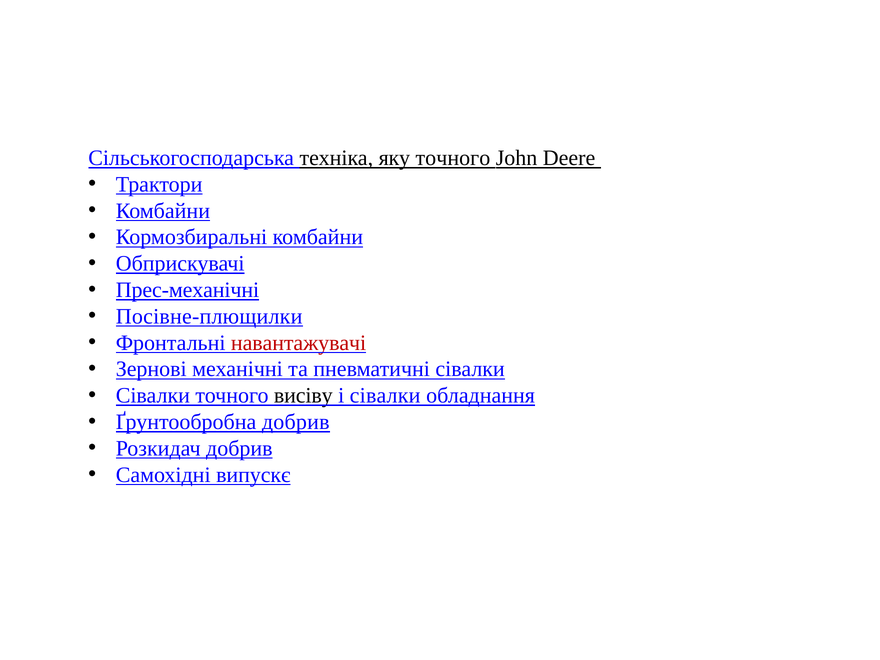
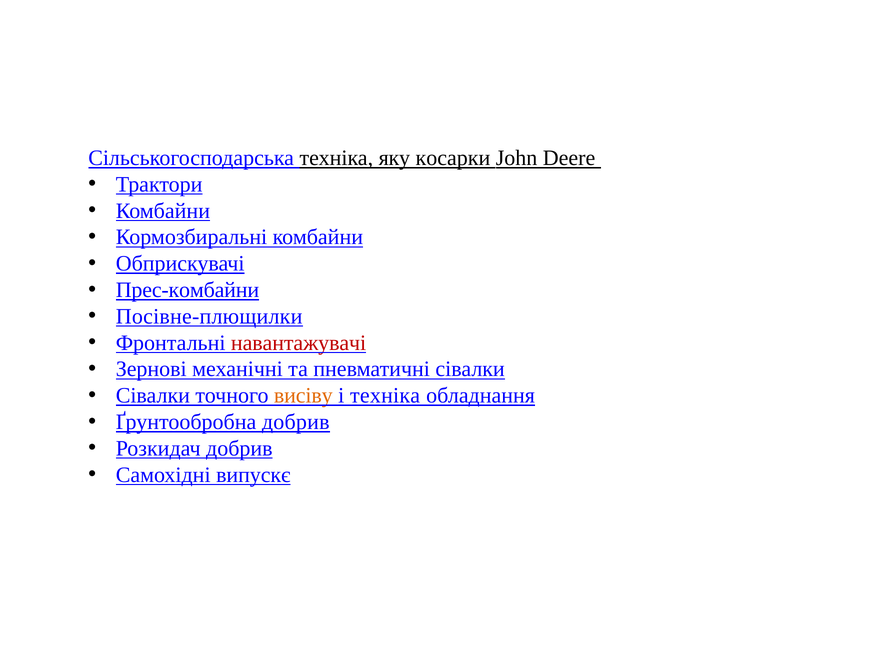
яку точного: точного -> косарки (453, 158)
Прес-механічні: Прес-механічні -> Прес-комбайни (187, 290)
висіву colour: black -> orange (303, 396)
і сівалки: сівалки -> техніка (385, 396)
